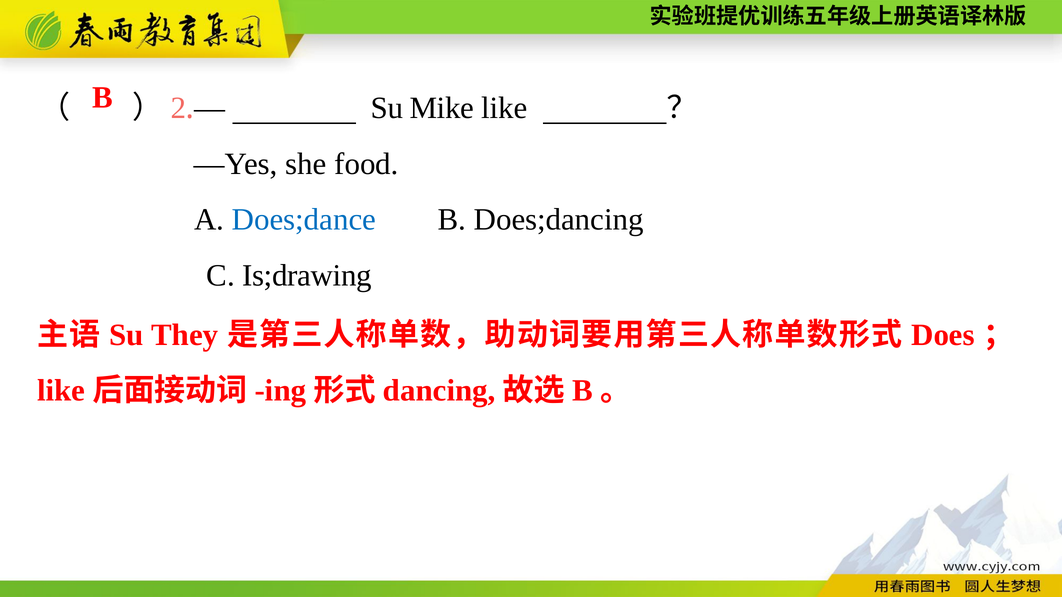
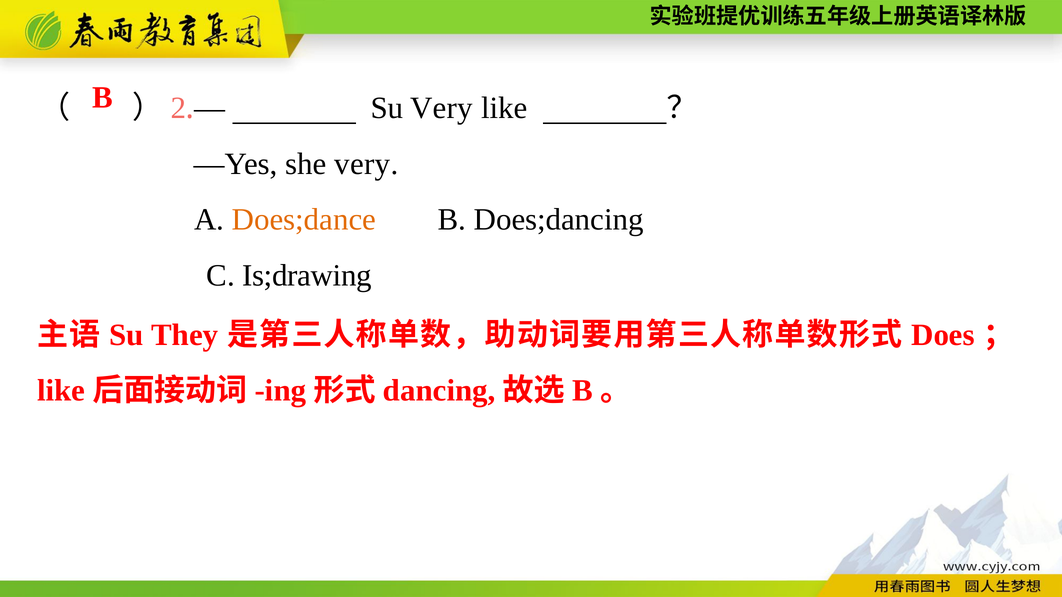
Su Mike: Mike -> Very (442, 108)
she food: food -> very (366, 164)
Does;dance colour: blue -> orange (304, 220)
